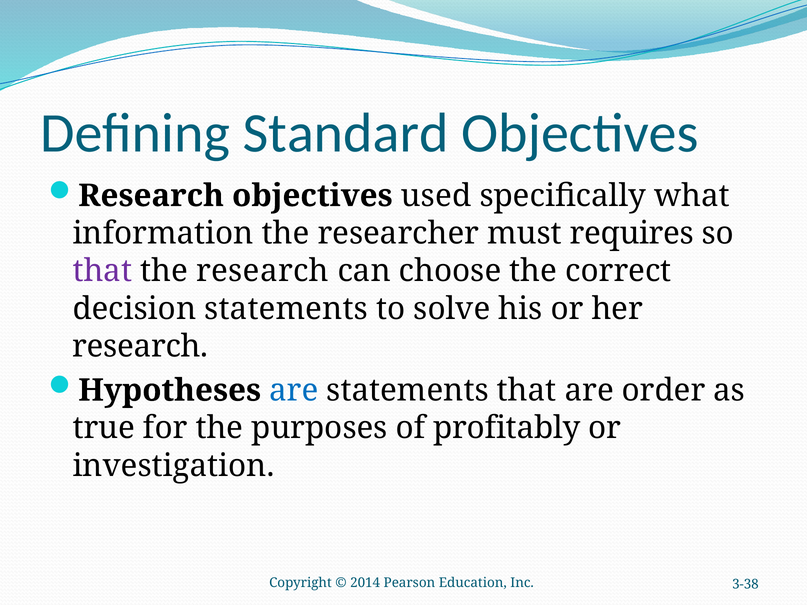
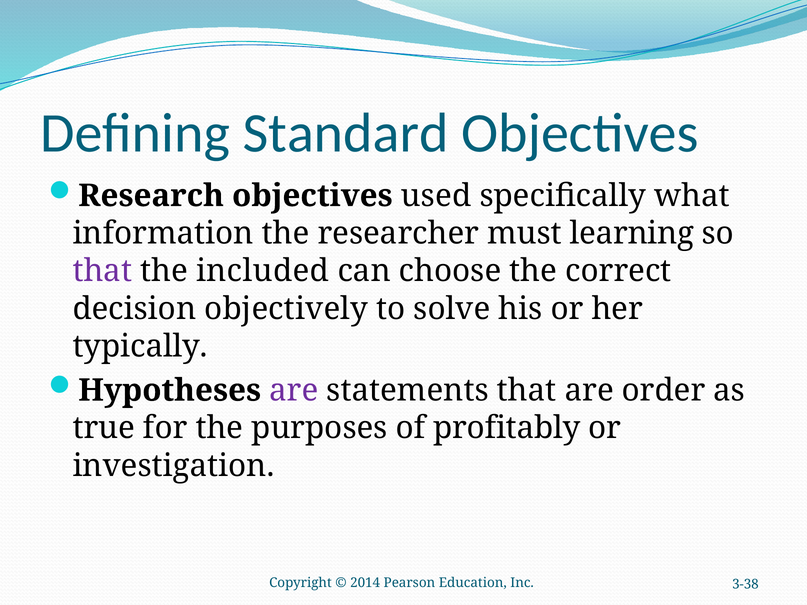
requires: requires -> learning (632, 234)
the research: research -> included (263, 271)
decision statements: statements -> objectively (286, 309)
research: research -> typically (140, 347)
are colour: blue -> purple (294, 391)
